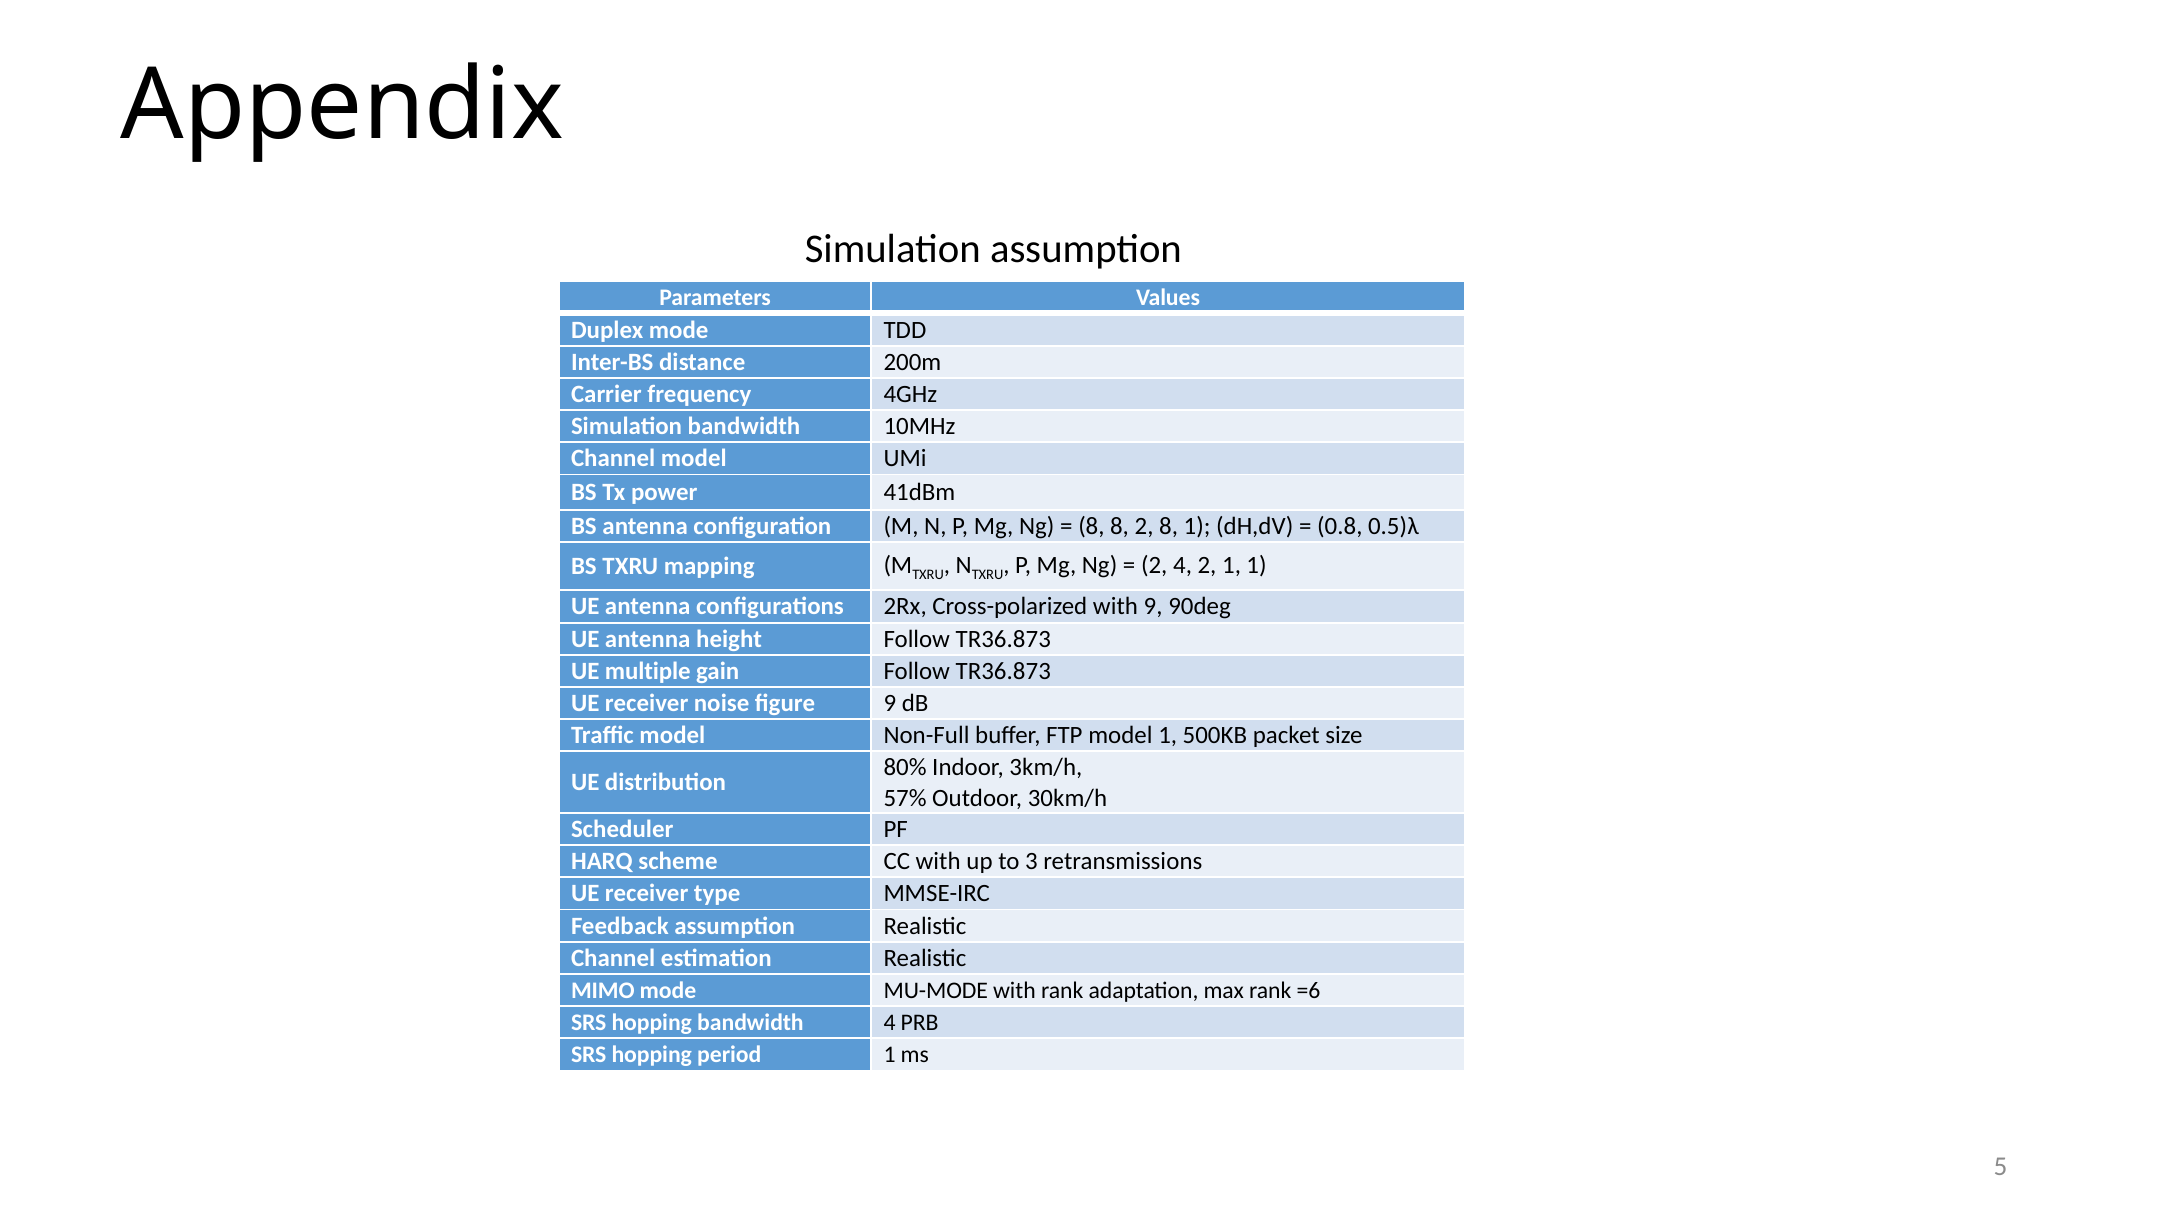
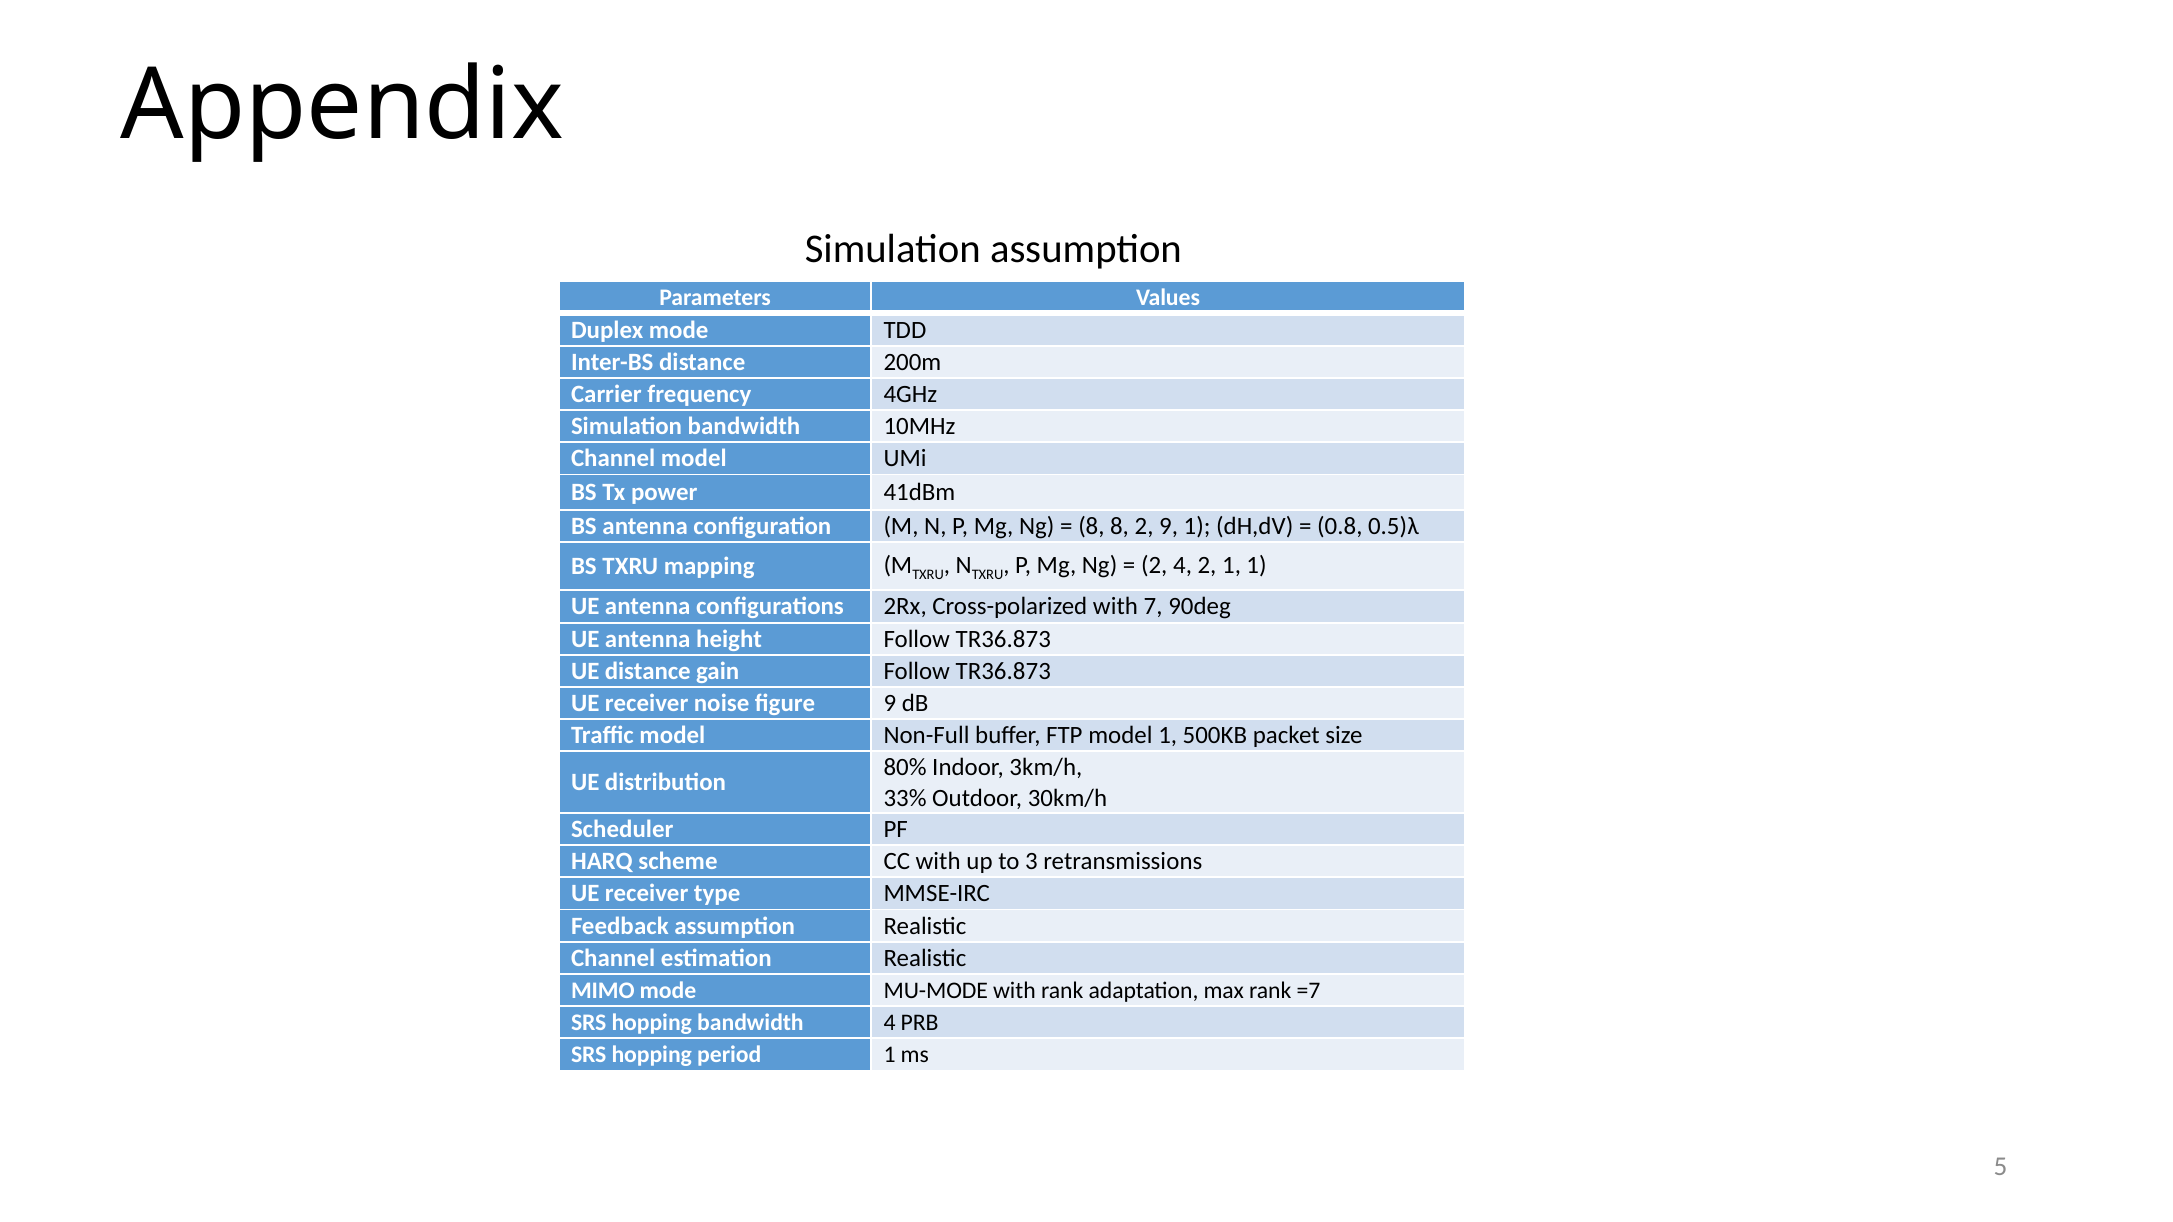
2 8: 8 -> 9 (1169, 527)
with 9: 9 -> 7 (1153, 607)
UE multiple: multiple -> distance (648, 671)
57%: 57% -> 33% (905, 798)
=6: =6 -> =7 (1309, 990)
